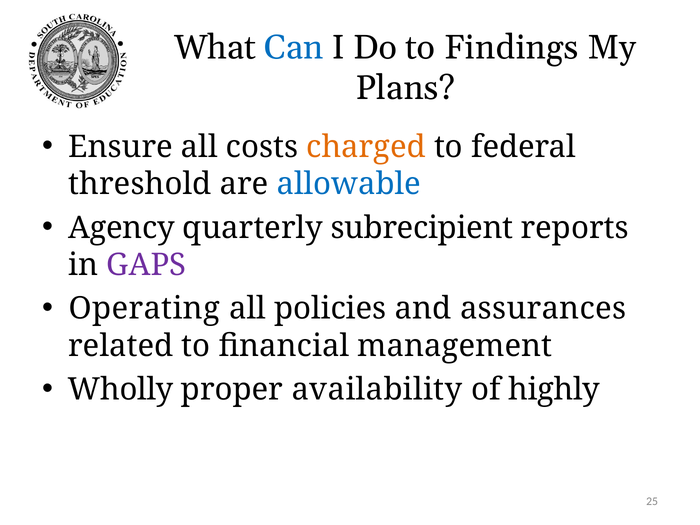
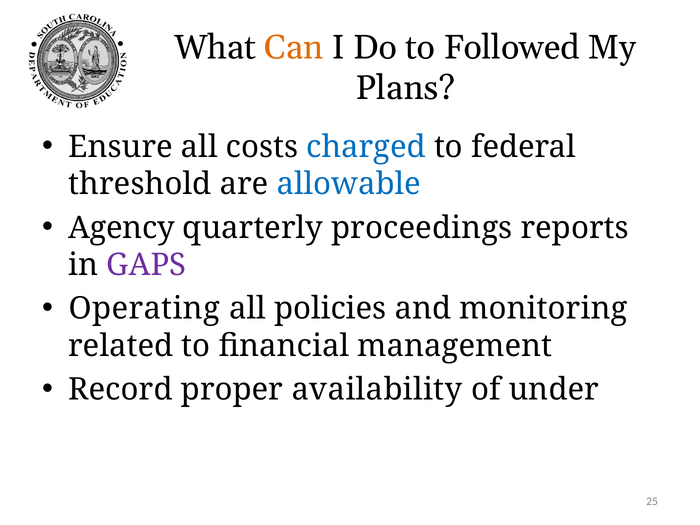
Can colour: blue -> orange (294, 47)
Findings: Findings -> Followed (512, 47)
charged colour: orange -> blue (366, 147)
subrecipient: subrecipient -> proceedings (422, 228)
assurances: assurances -> monitoring (543, 309)
Wholly: Wholly -> Record (121, 390)
highly: highly -> under (554, 390)
